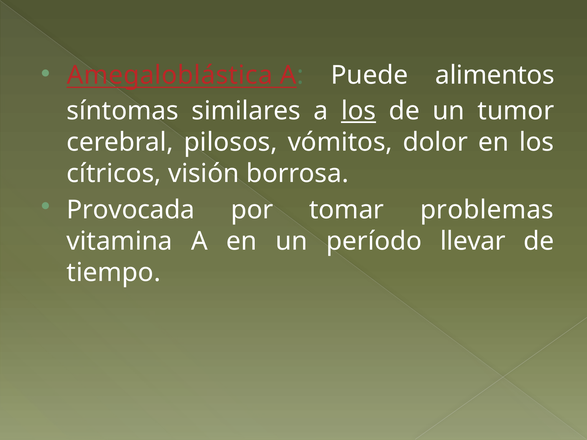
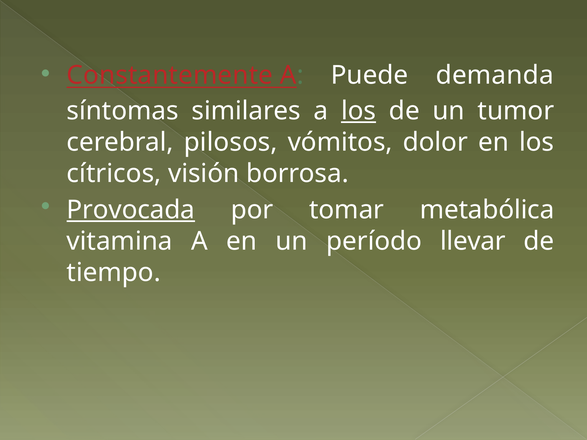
Amegaloblástica: Amegaloblástica -> Constantemente (170, 75)
alimentos: alimentos -> demanda (495, 75)
Provocada underline: none -> present (131, 210)
problemas: problemas -> metabólica (487, 210)
